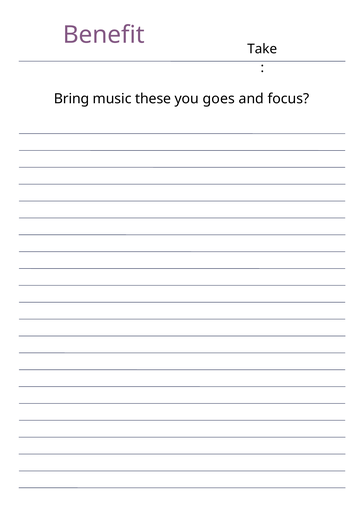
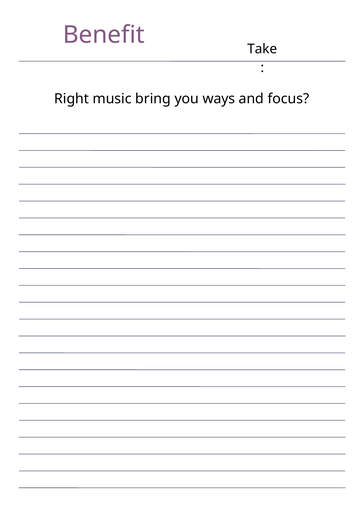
Bring: Bring -> Right (72, 99)
these: these -> bring (153, 99)
goes: goes -> ways (219, 99)
